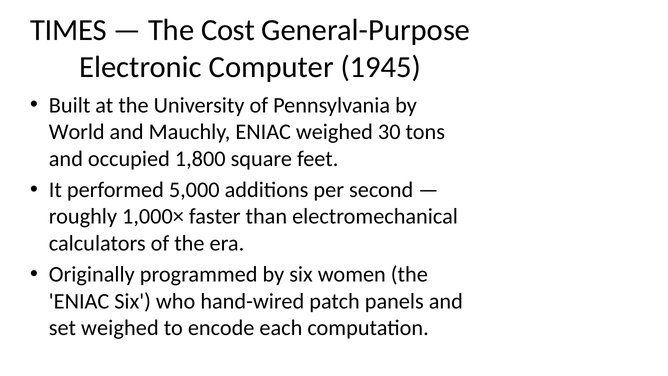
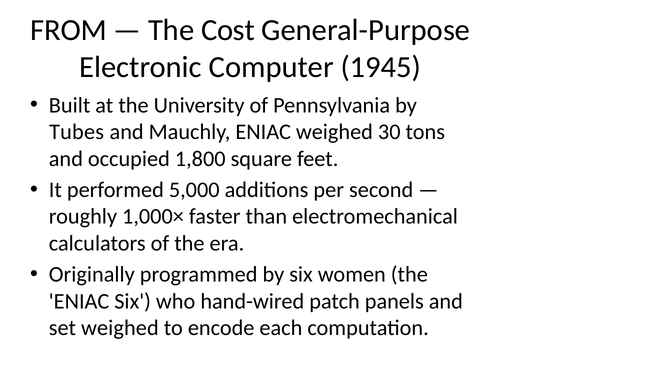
TIMES: TIMES -> FROM (69, 30)
World: World -> Tubes (77, 132)
